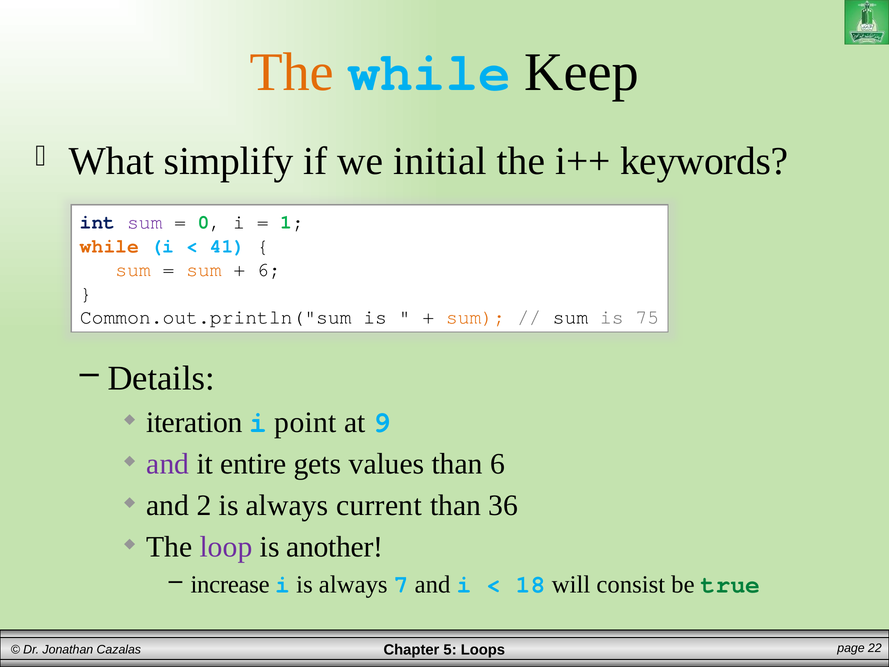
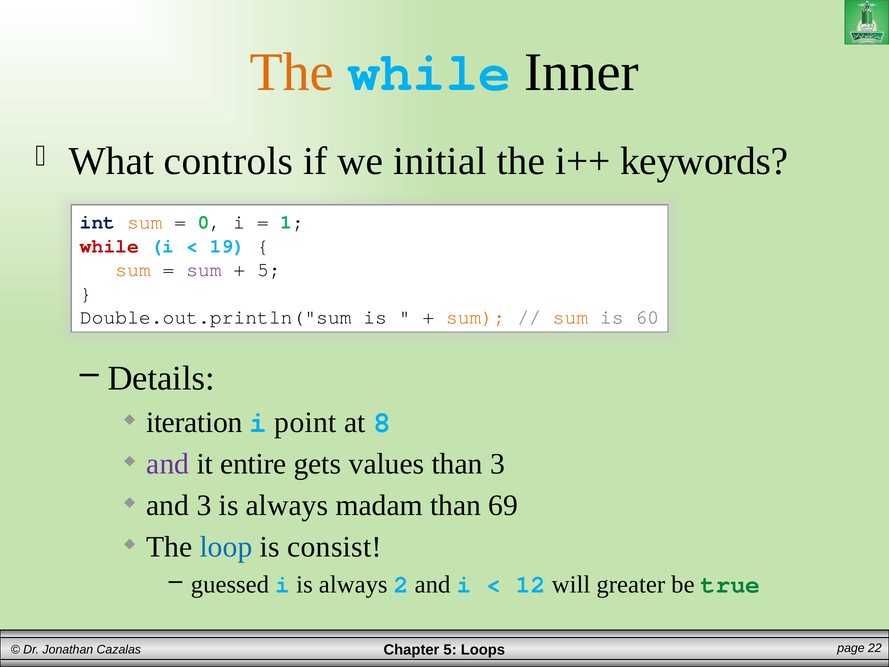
Keep: Keep -> Inner (582, 73)
simplify: simplify -> controls (229, 161)
sum colour: purple -> orange (145, 222)
while colour: orange -> red (109, 246)
41: 41 -> 19 (228, 246)
sum colour: orange -> purple (204, 270)
6: 6 -> 5 (269, 270)
Common.out.println("sum: Common.out.println("sum -> Double.out.println("sum (216, 317)
sum colour: black -> orange (570, 317)
75: 75 -> 60 (647, 317)
9: 9 -> 8 (382, 423)
than 6: 6 -> 3 (498, 464)
and 2: 2 -> 3 (204, 505)
current: current -> madam (379, 505)
36: 36 -> 69 (503, 505)
loop colour: purple -> blue (226, 547)
another: another -> consist (334, 547)
increase: increase -> guessed (230, 584)
7: 7 -> 2 (401, 584)
18: 18 -> 12 (531, 584)
consist: consist -> greater (631, 584)
